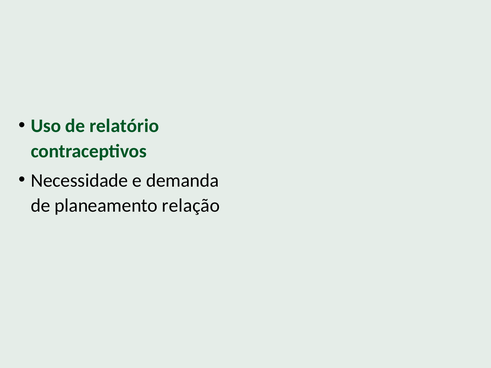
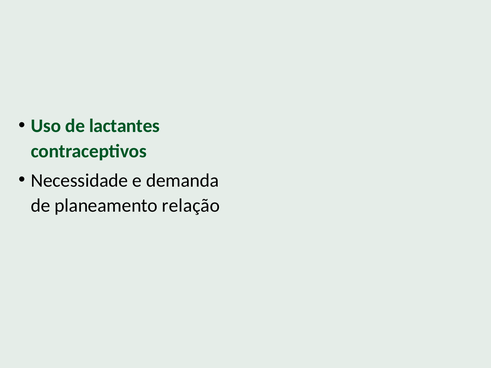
relatório: relatório -> lactantes (124, 126)
